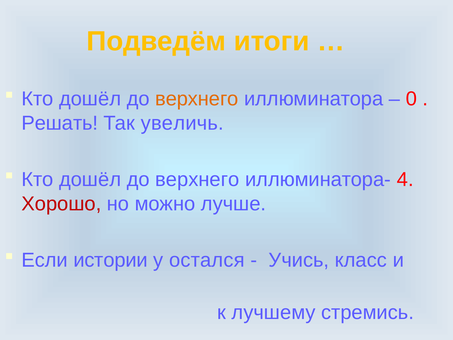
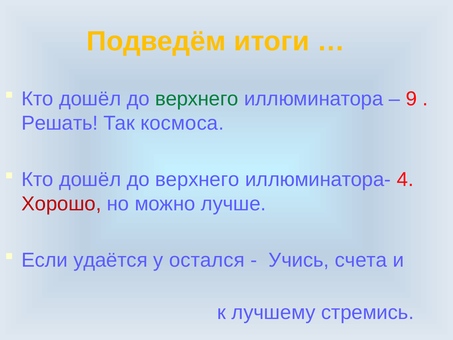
верхнего colour: orange -> green (197, 99)
0: 0 -> 9 (411, 99)
увеличь: увеличь -> космоса (182, 123)
истории: истории -> удаётся (110, 260)
класс: класс -> счета (361, 260)
